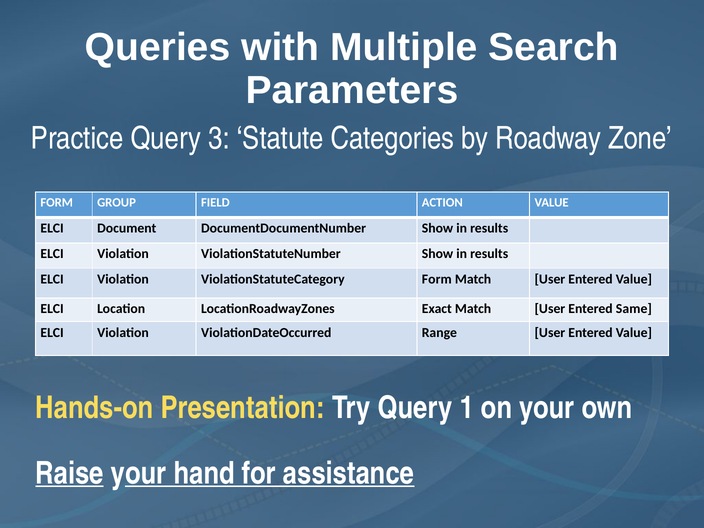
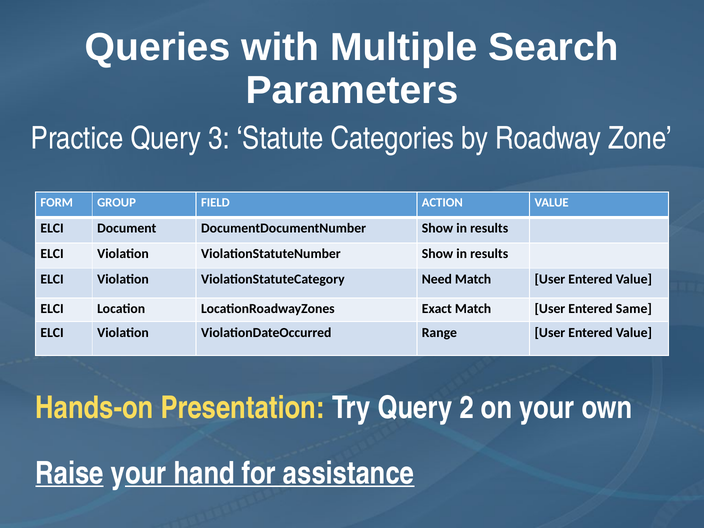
ViolationStatuteCategory Form: Form -> Need (437, 279)
1: 1 -> 2 (467, 408)
